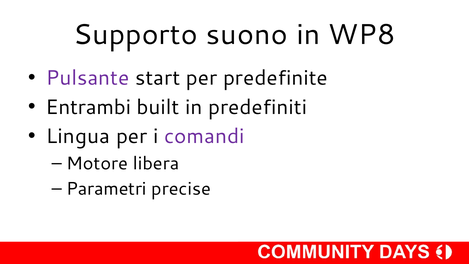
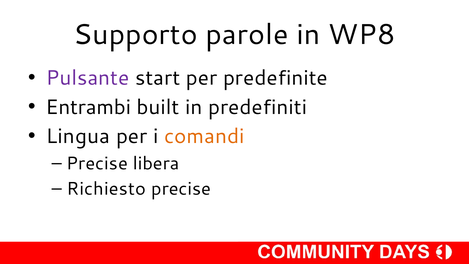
suono: suono -> parole (247, 35)
comandi colour: purple -> orange (204, 136)
Motore: Motore -> Precise (97, 163)
Parametri: Parametri -> Richiesto (106, 189)
